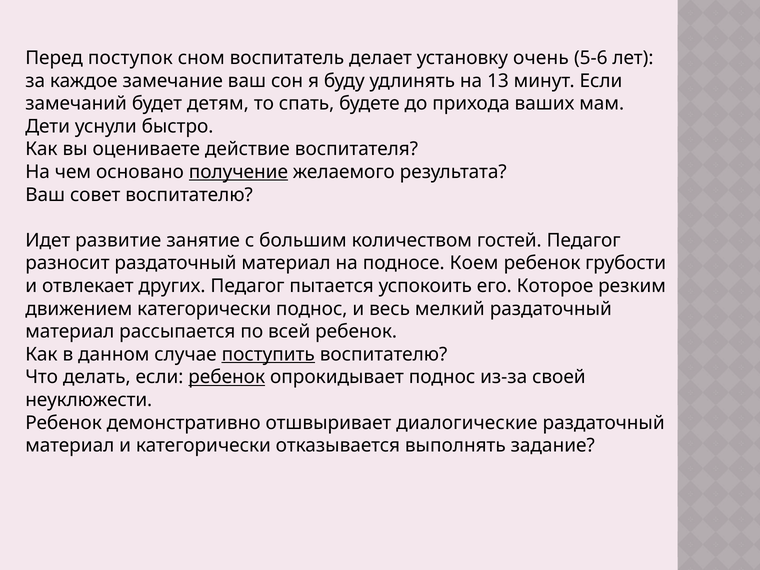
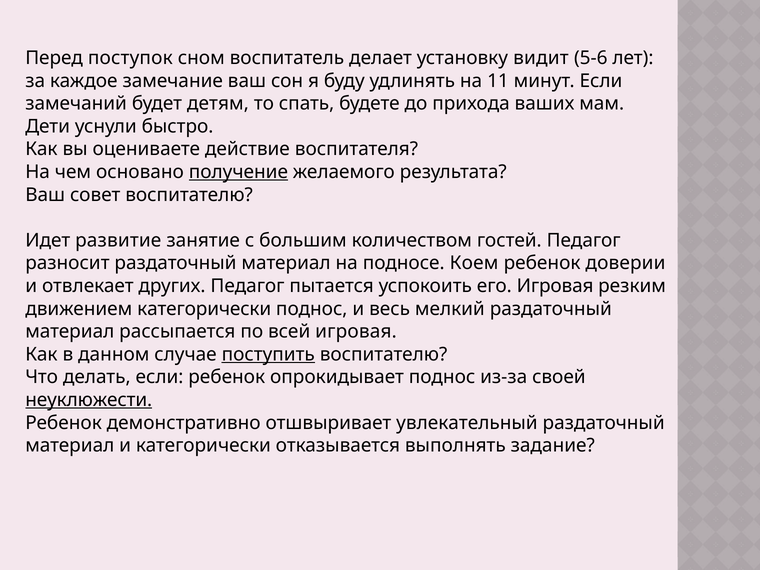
очень: очень -> видит (541, 58)
13: 13 -> 11 (498, 81)
грубости: грубости -> доверии (625, 263)
его Которое: Которое -> Игровая (555, 286)
всей ребенок: ребенок -> игровая (356, 332)
ребенок underline: present -> none (227, 377)
неуклюжести underline: none -> present (89, 400)
диалогические: диалогические -> увлекательный (467, 423)
